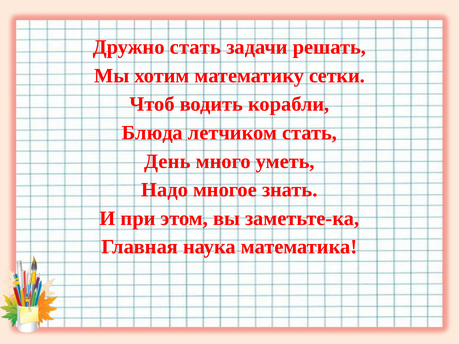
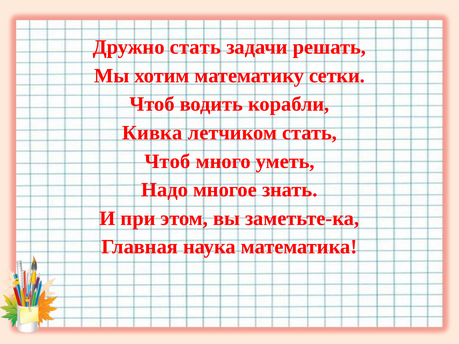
Блюда: Блюда -> Кивка (152, 133)
День: День -> Чтоб (167, 161)
